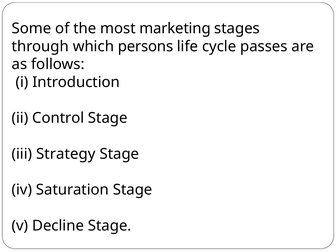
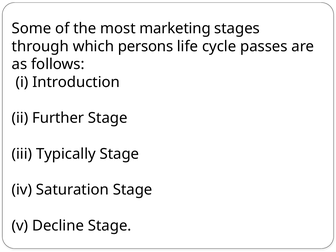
Control: Control -> Further (58, 118)
Strategy: Strategy -> Typically (66, 154)
